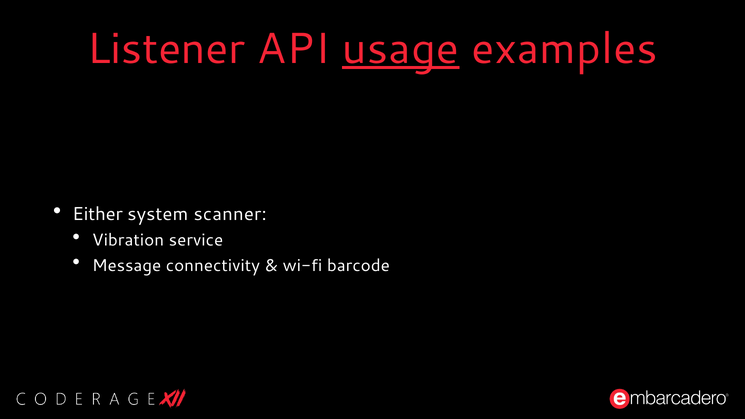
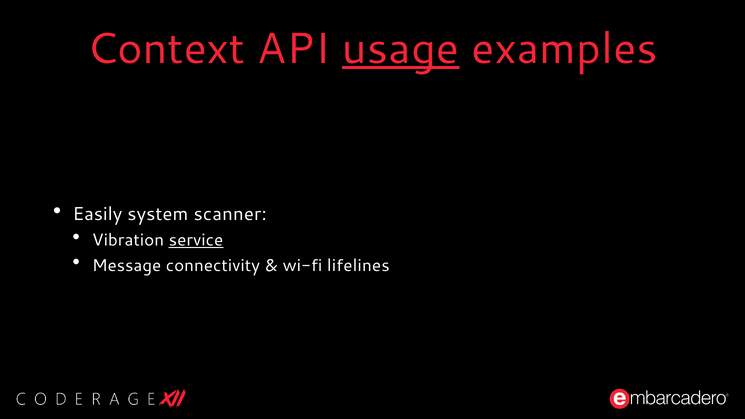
Listener: Listener -> Context (166, 49)
Either: Either -> Easily (97, 214)
service underline: none -> present (196, 240)
barcode: barcode -> lifelines (358, 266)
